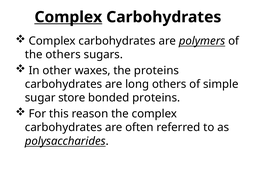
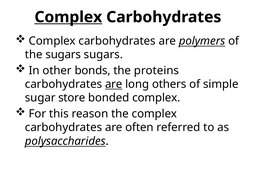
the others: others -> sugars (63, 55)
waxes: waxes -> bonds (93, 70)
are underline: none -> present (114, 84)
bonded proteins: proteins -> complex (156, 98)
